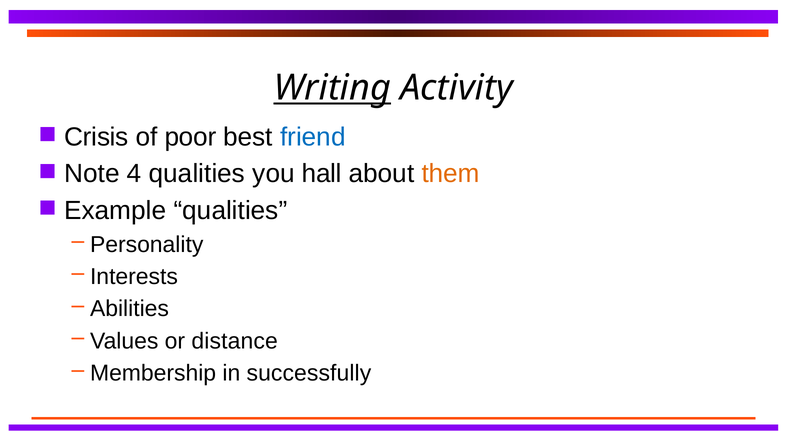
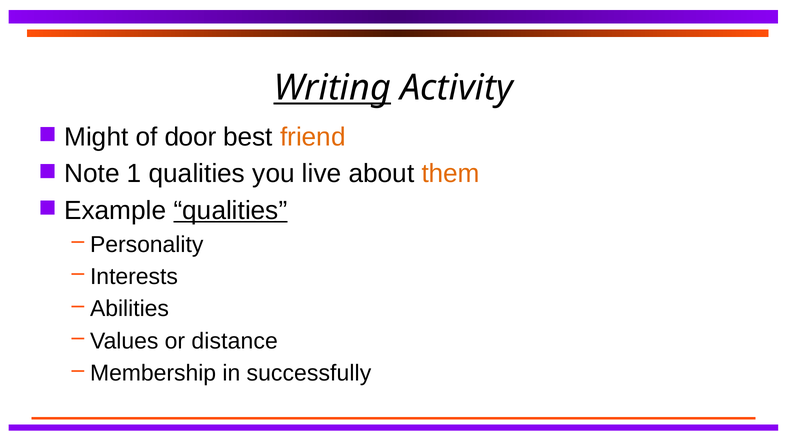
Crisis: Crisis -> Might (96, 137)
poor: poor -> door (190, 137)
friend colour: blue -> orange (313, 137)
4: 4 -> 1 (134, 174)
hall: hall -> live (322, 174)
qualities underline: none -> present (230, 210)
